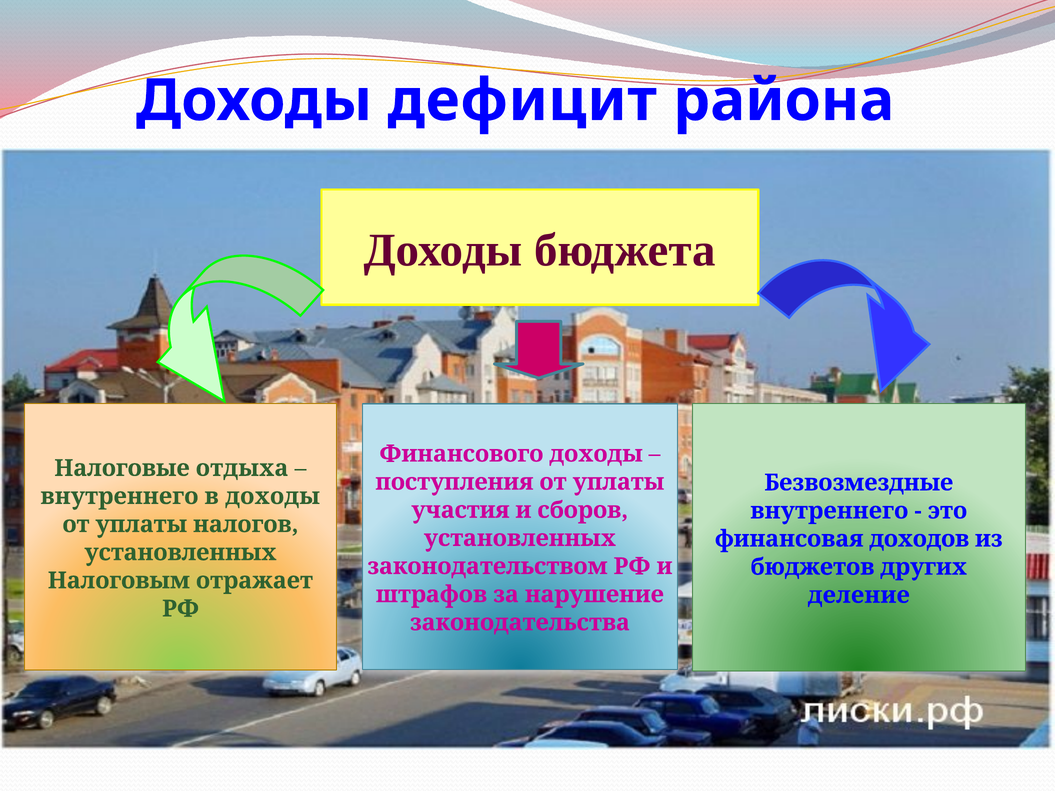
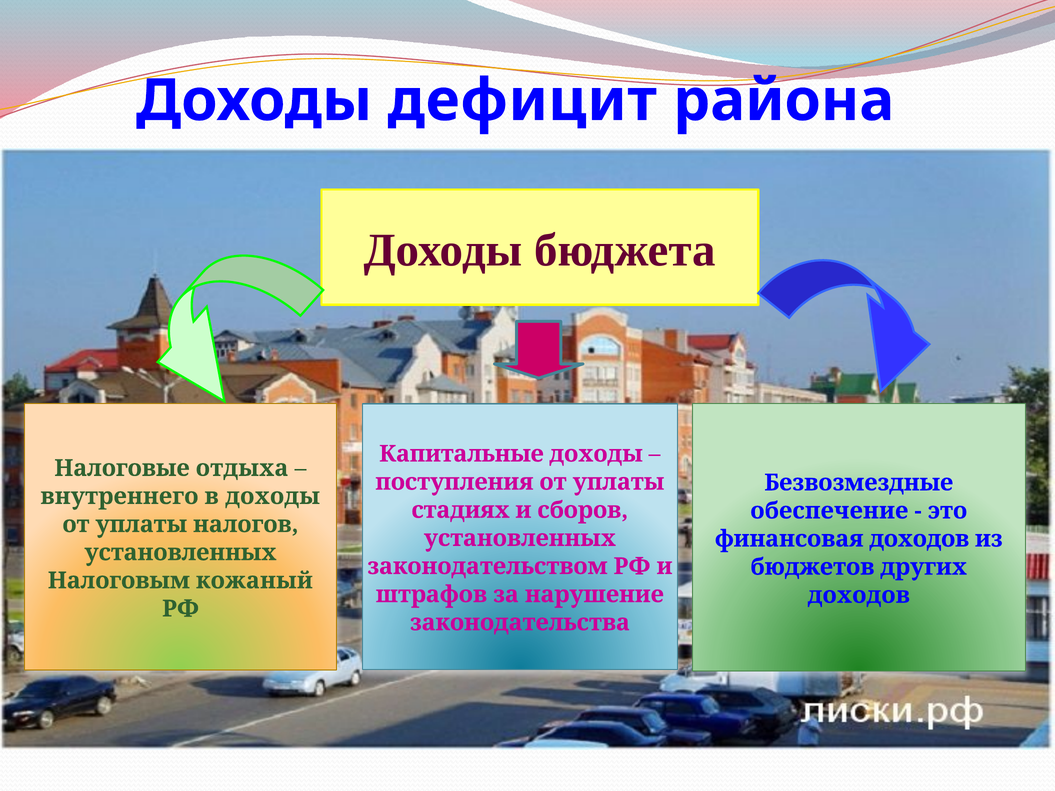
Финансового: Финансового -> Капитальные (461, 454)
участия: участия -> стадиях (461, 510)
внутреннего: внутреннего -> обеспечение (829, 511)
отражает: отражает -> кожаный (254, 581)
деление: деление -> доходов (859, 595)
